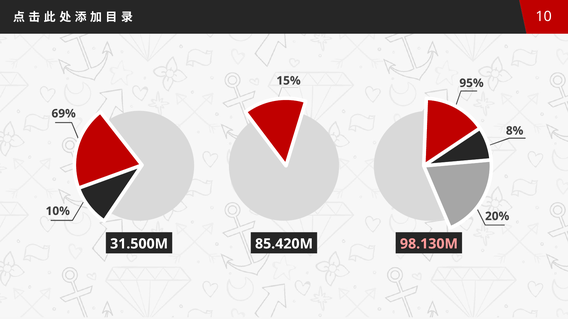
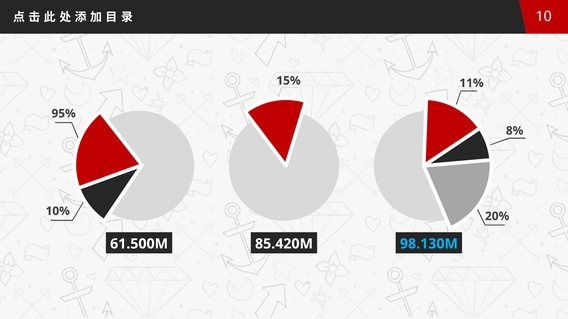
95%: 95% -> 11% (472, 83)
69%: 69% -> 95% (64, 114)
31.500M: 31.500M -> 61.500M (139, 244)
98.130M colour: pink -> light blue (429, 244)
